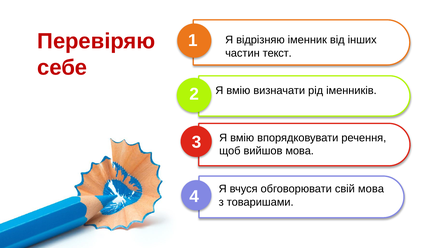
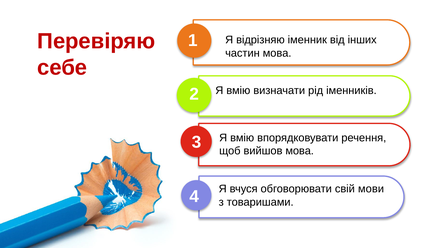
частин текст: текст -> мова (277, 53)
свій мова: мова -> мови (371, 188)
